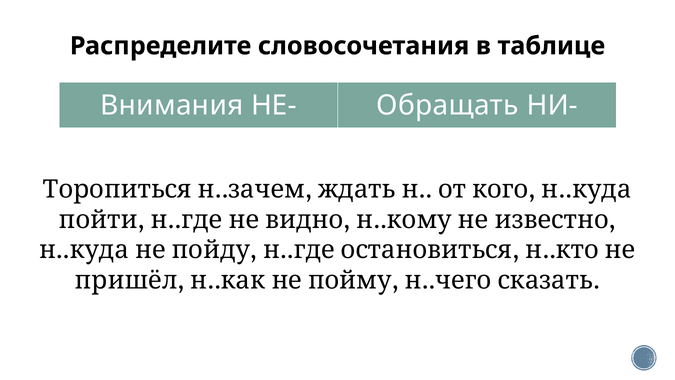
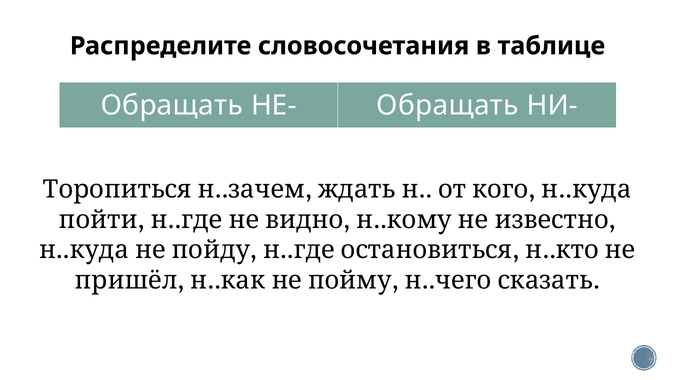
Внимания: Внимания -> Обращать (172, 106)
